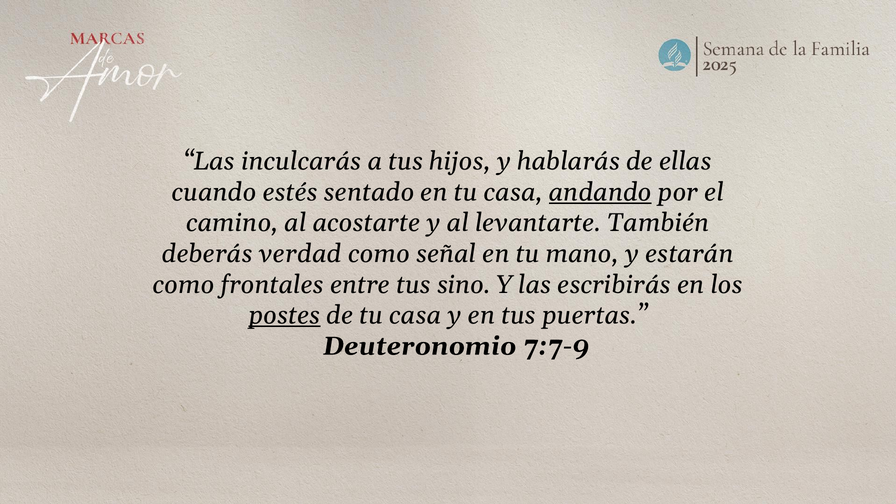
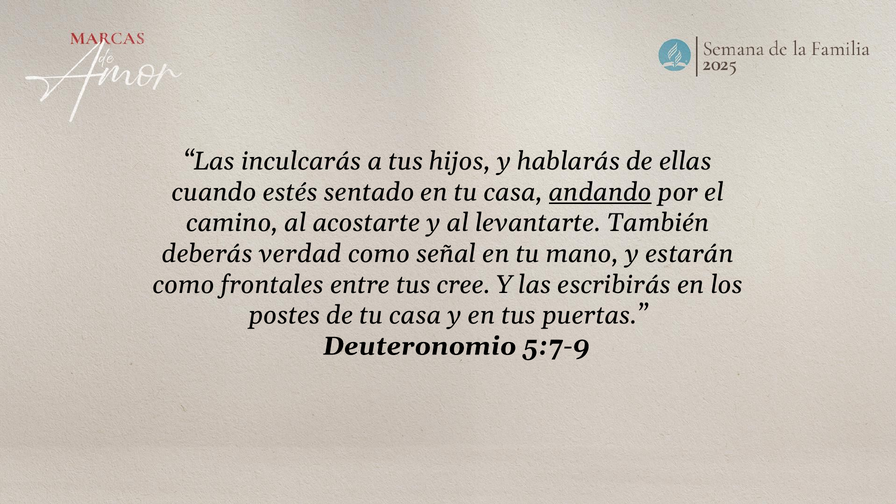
sino: sino -> cree (464, 285)
postes underline: present -> none (284, 315)
7:7-9: 7:7-9 -> 5:7-9 (556, 346)
